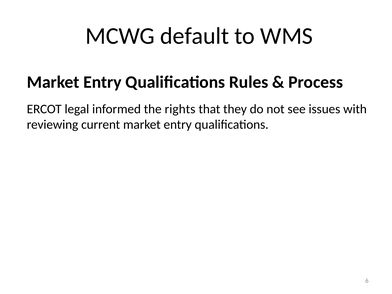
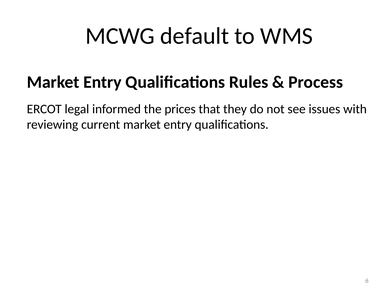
rights: rights -> prices (180, 109)
